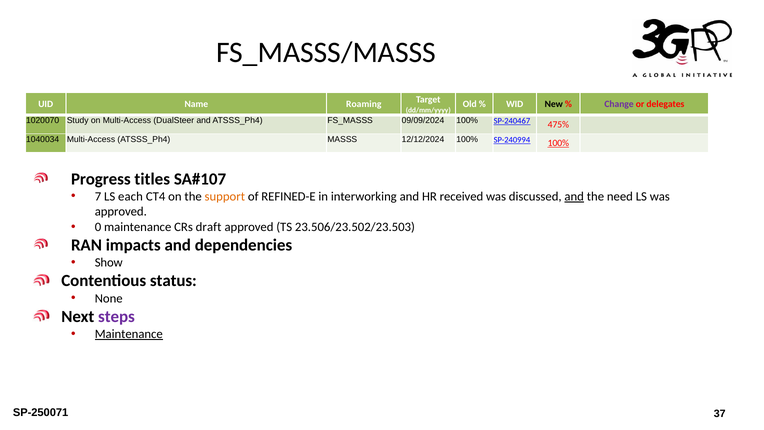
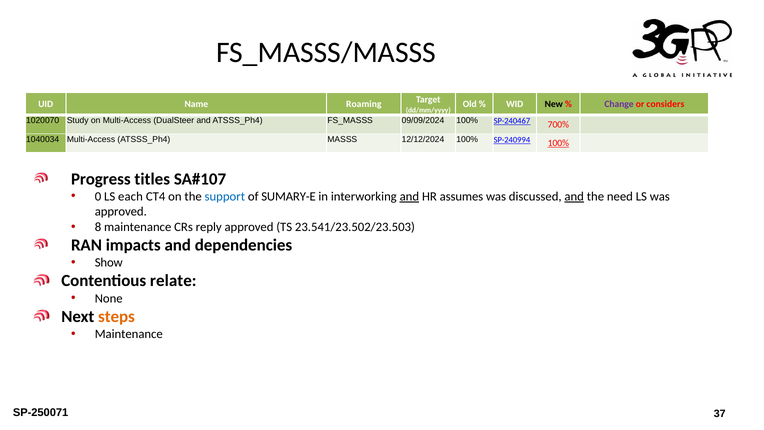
delegates: delegates -> considers (665, 104)
475%: 475% -> 700% (558, 124)
7: 7 -> 0 (98, 196)
support colour: orange -> blue (225, 196)
REFINED-E: REFINED-E -> SUMARY-E (289, 196)
and underline: none -> present (409, 196)
received: received -> assumes (461, 196)
0: 0 -> 8 (98, 227)
draft: draft -> reply (209, 227)
23.506/23.502/23.503: 23.506/23.502/23.503 -> 23.541/23.502/23.503 (355, 227)
status: status -> relate (173, 281)
steps colour: purple -> orange (116, 316)
Maintenance underline: present -> none (129, 334)
